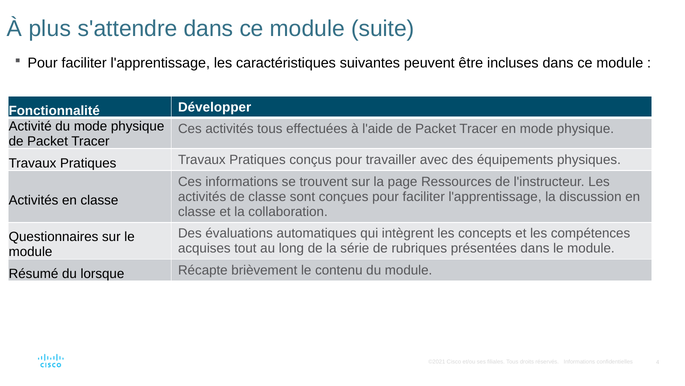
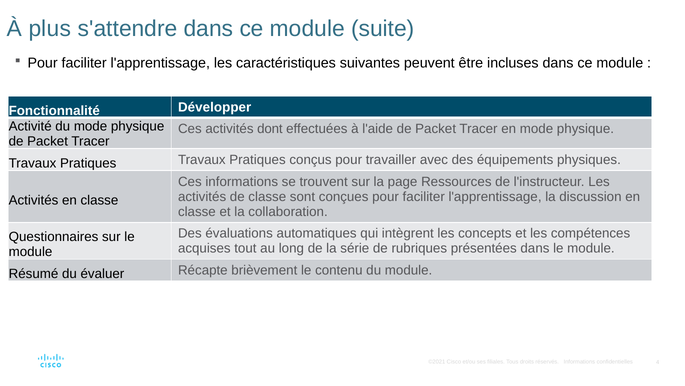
activités tous: tous -> dont (270, 129)
lorsque: lorsque -> évaluer (102, 273)
